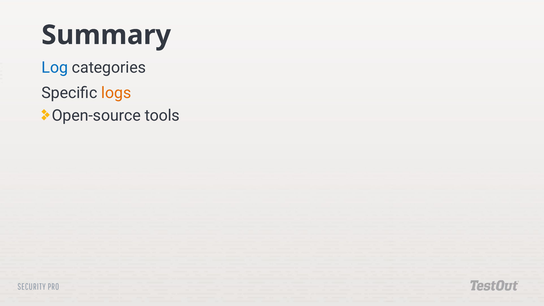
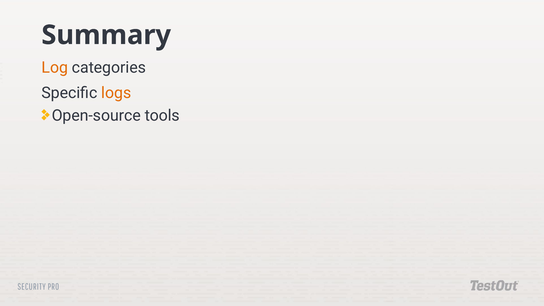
Log colour: blue -> orange (55, 68)
